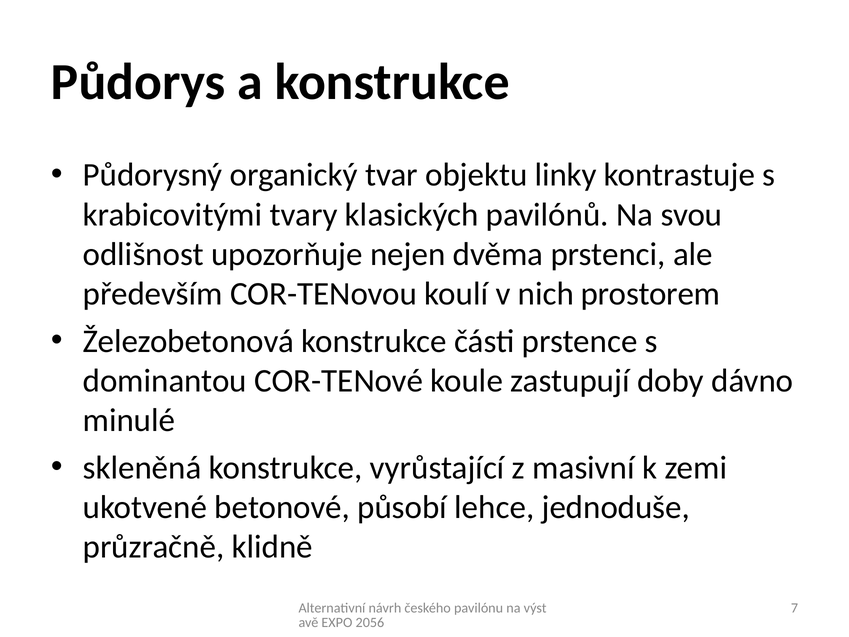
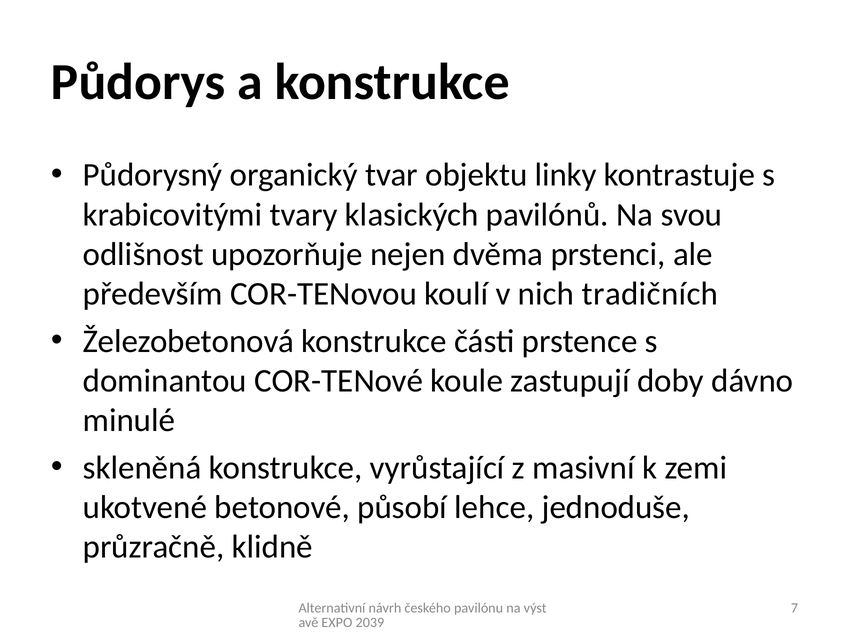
prostorem: prostorem -> tradičních (650, 294)
2056: 2056 -> 2039 (370, 622)
